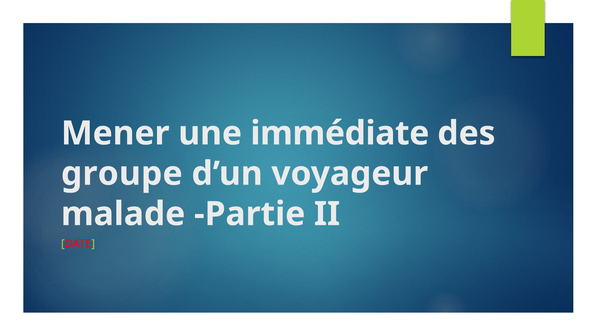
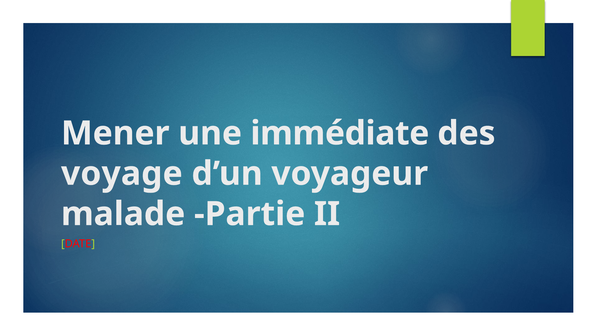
groupe: groupe -> voyage (122, 174)
